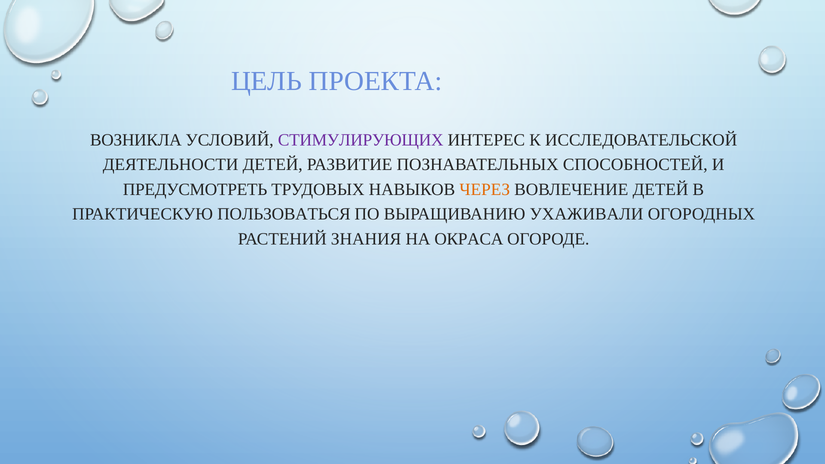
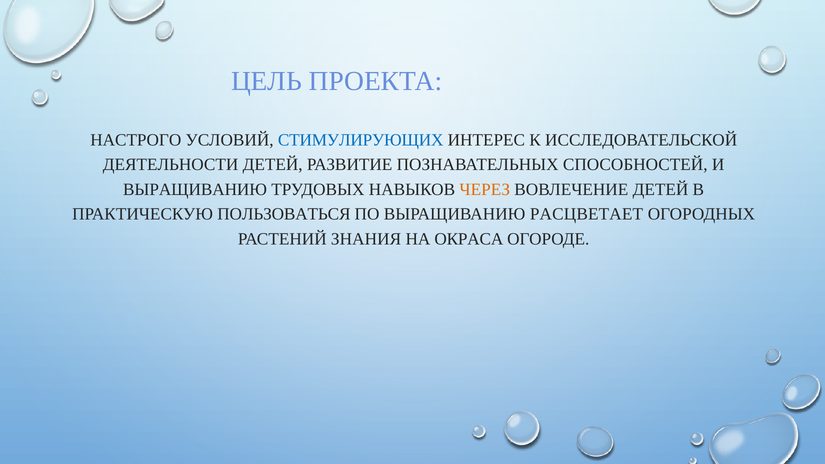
ВОЗНИКЛА: ВОЗНИКЛА -> НАСТРОГО (136, 140)
СТИМУЛИРУЮЩИХ colour: purple -> blue (361, 140)
ПРЕДУСМОТРЕТЬ: ПРЕДУСМОТРЕТЬ -> ВЫРАЩИВАНИЮ (195, 189)
УХАЖИВАЛИ: УХАЖИВАЛИ -> РАСЦВЕТАЕТ (586, 214)
